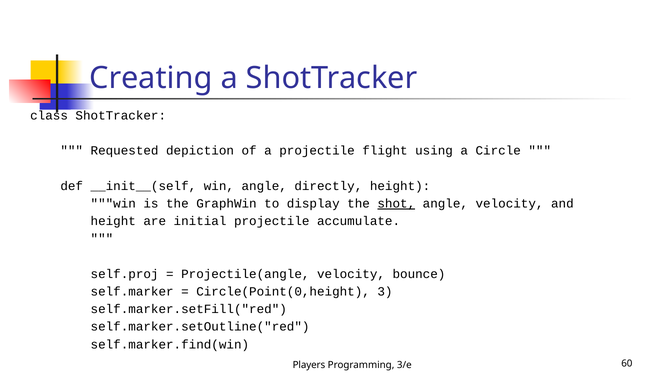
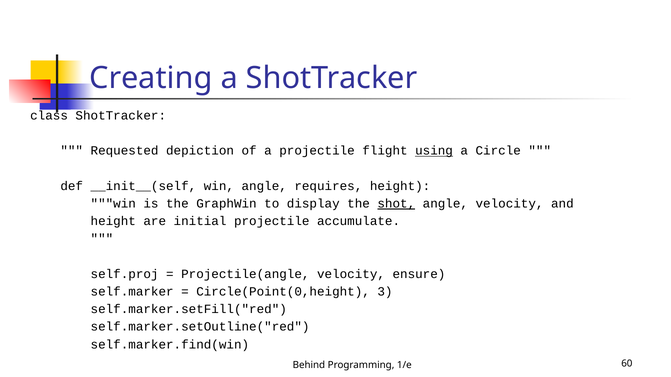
using underline: none -> present (434, 151)
directly: directly -> requires (328, 186)
bounce: bounce -> ensure (419, 274)
Players: Players -> Behind (309, 366)
3/e: 3/e -> 1/e (404, 366)
